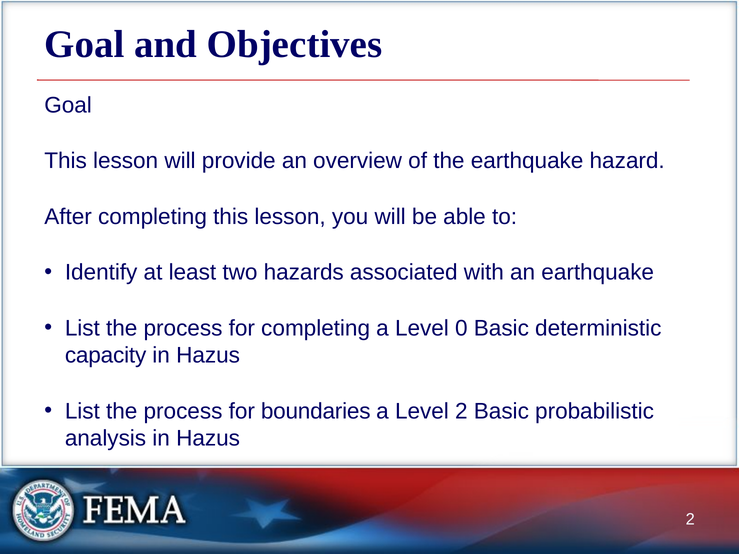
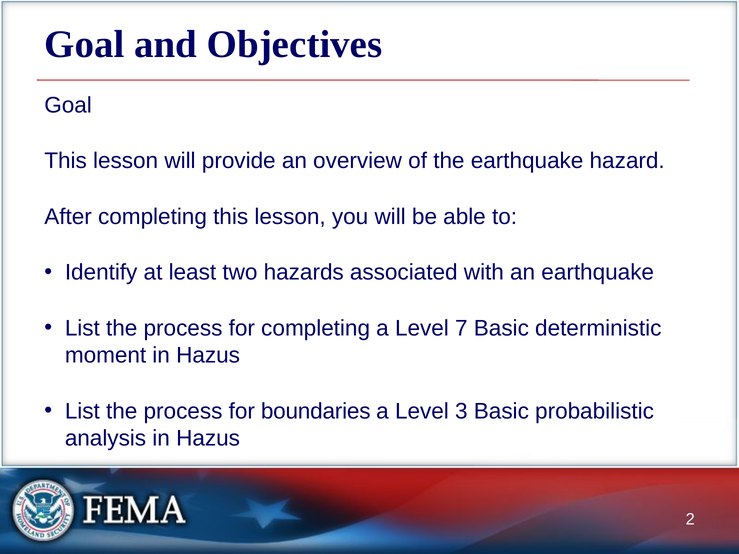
0: 0 -> 7 (461, 329)
capacity: capacity -> moment (106, 356)
Level 2: 2 -> 3 (461, 411)
